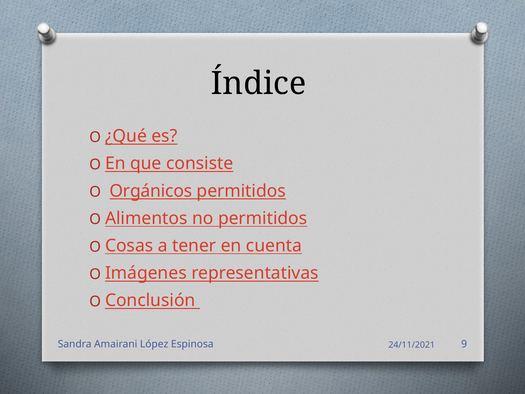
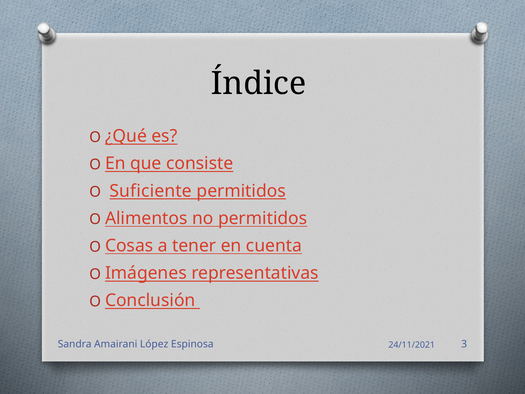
Orgánicos: Orgánicos -> Suficiente (151, 191)
9: 9 -> 3 (464, 344)
